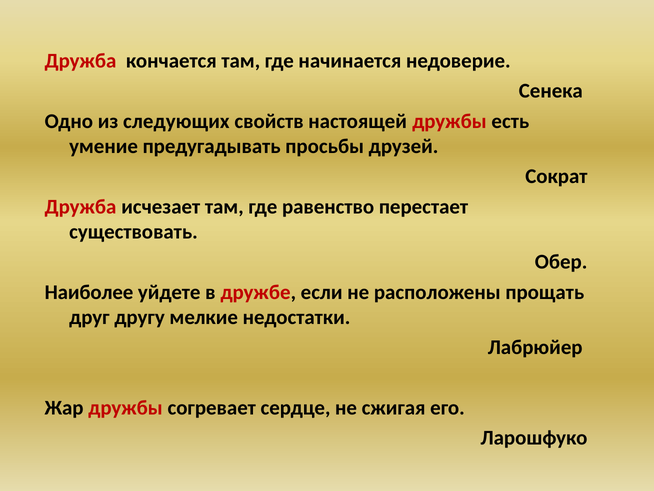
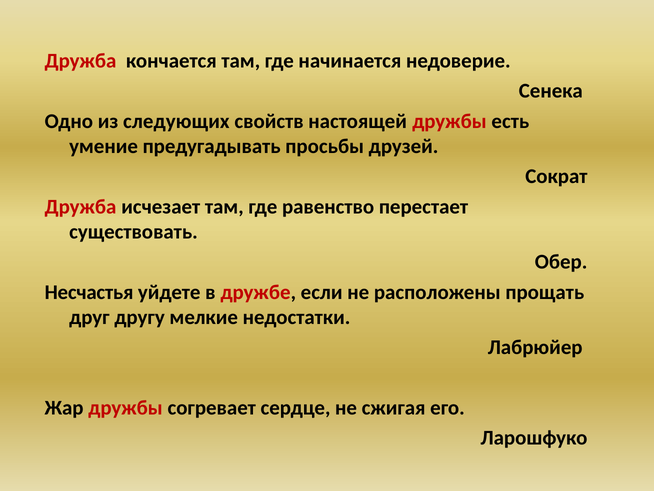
Наиболее: Наиболее -> Несчастья (89, 292)
